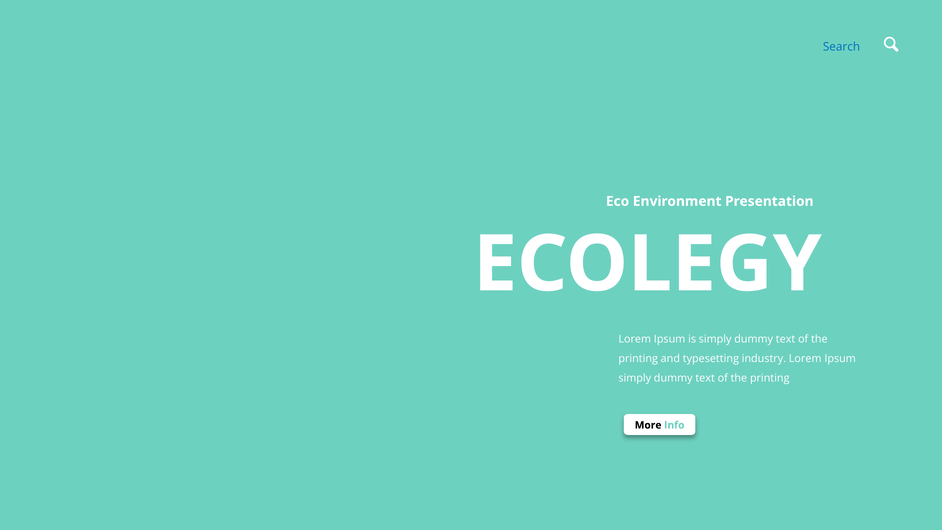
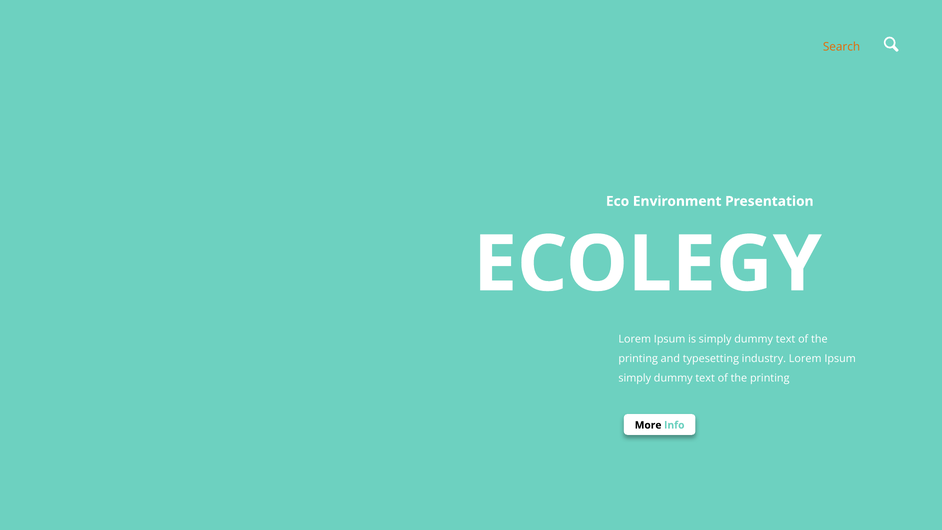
Search colour: blue -> orange (842, 47)
